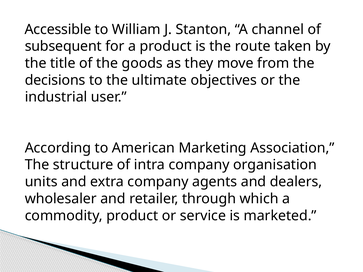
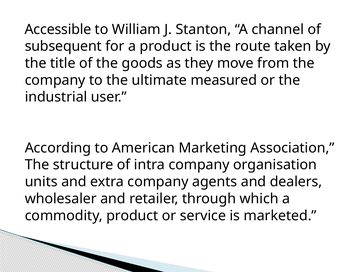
decisions: decisions -> company (55, 80)
objectives: objectives -> measured (224, 80)
